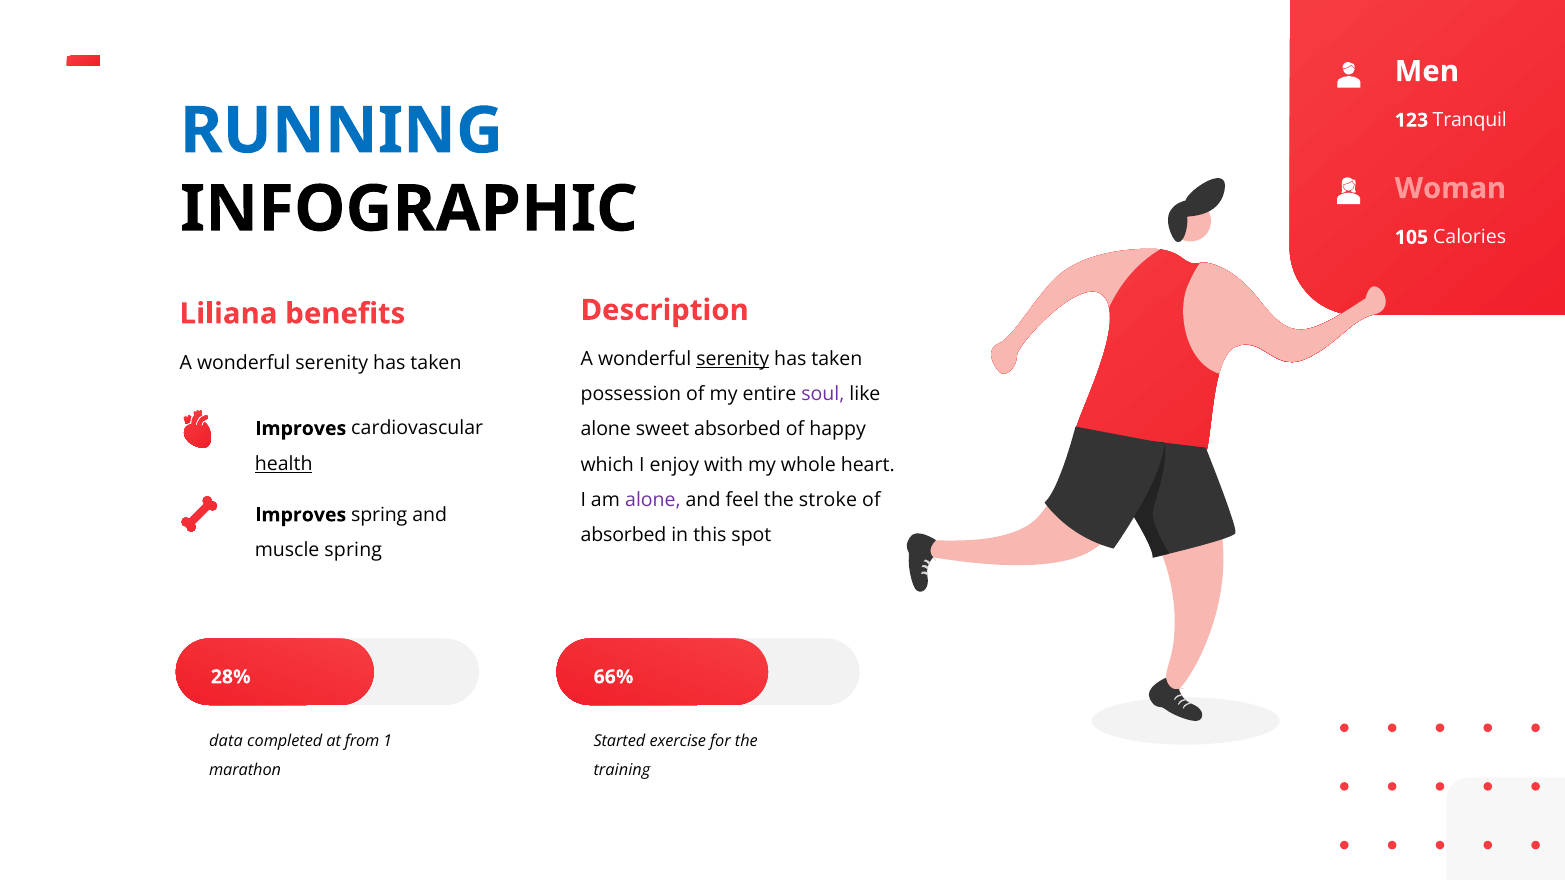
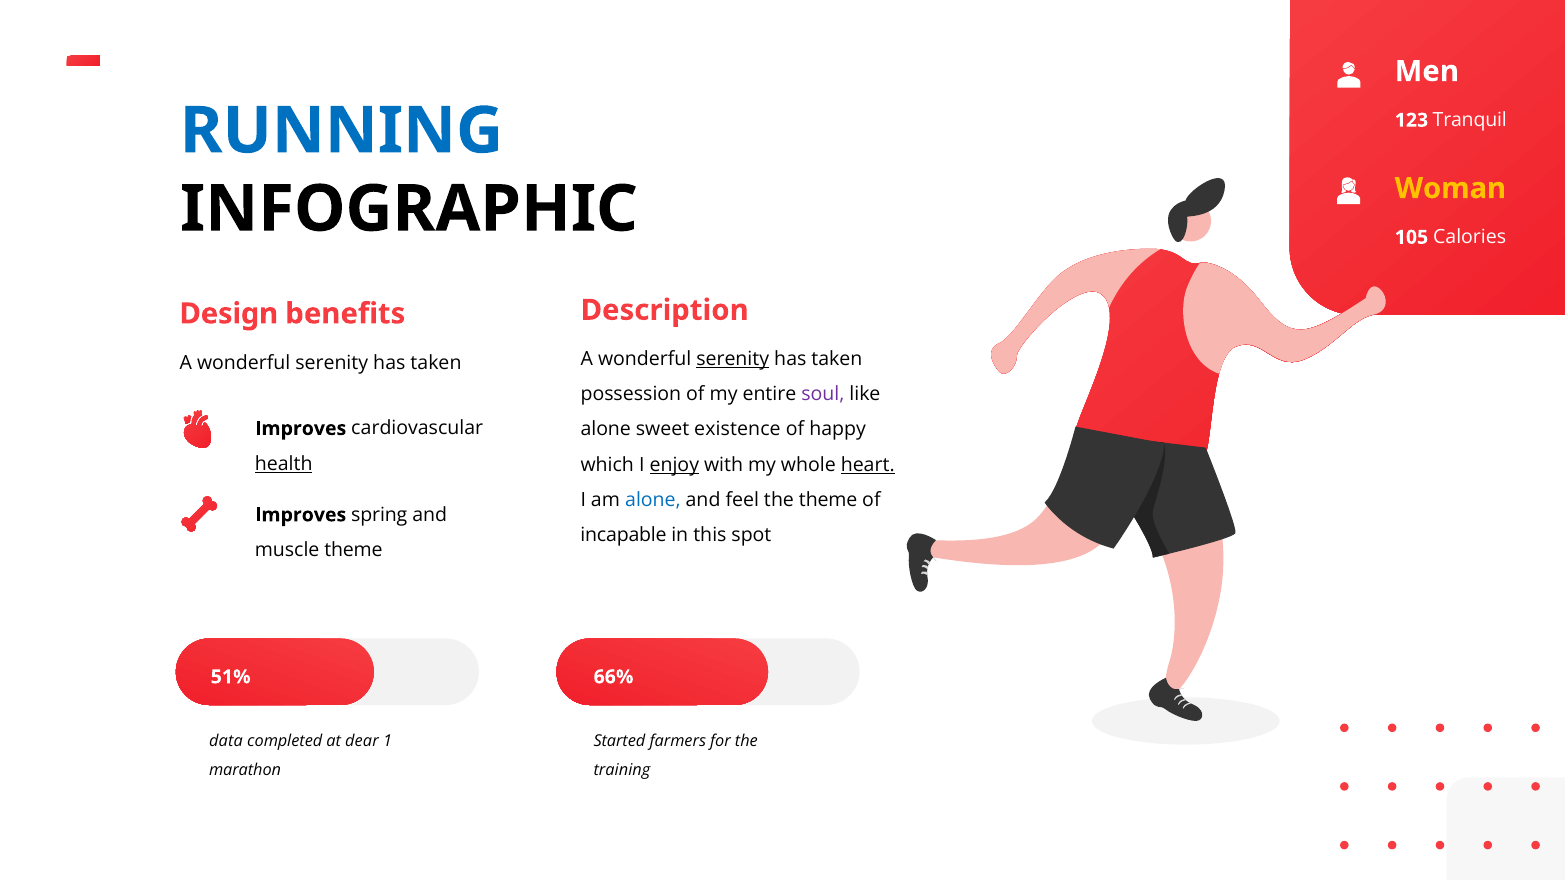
Woman colour: pink -> yellow (1450, 188)
Liliana: Liliana -> Design (229, 314)
sweet absorbed: absorbed -> existence (737, 430)
enjoy underline: none -> present (674, 465)
heart underline: none -> present (868, 465)
alone colour: purple -> blue (653, 500)
the stroke: stroke -> theme (828, 500)
absorbed: absorbed -> incapable (624, 535)
muscle spring: spring -> theme (353, 550)
28%: 28% -> 51% (231, 677)
from: from -> dear (362, 741)
exercise: exercise -> farmers (678, 741)
